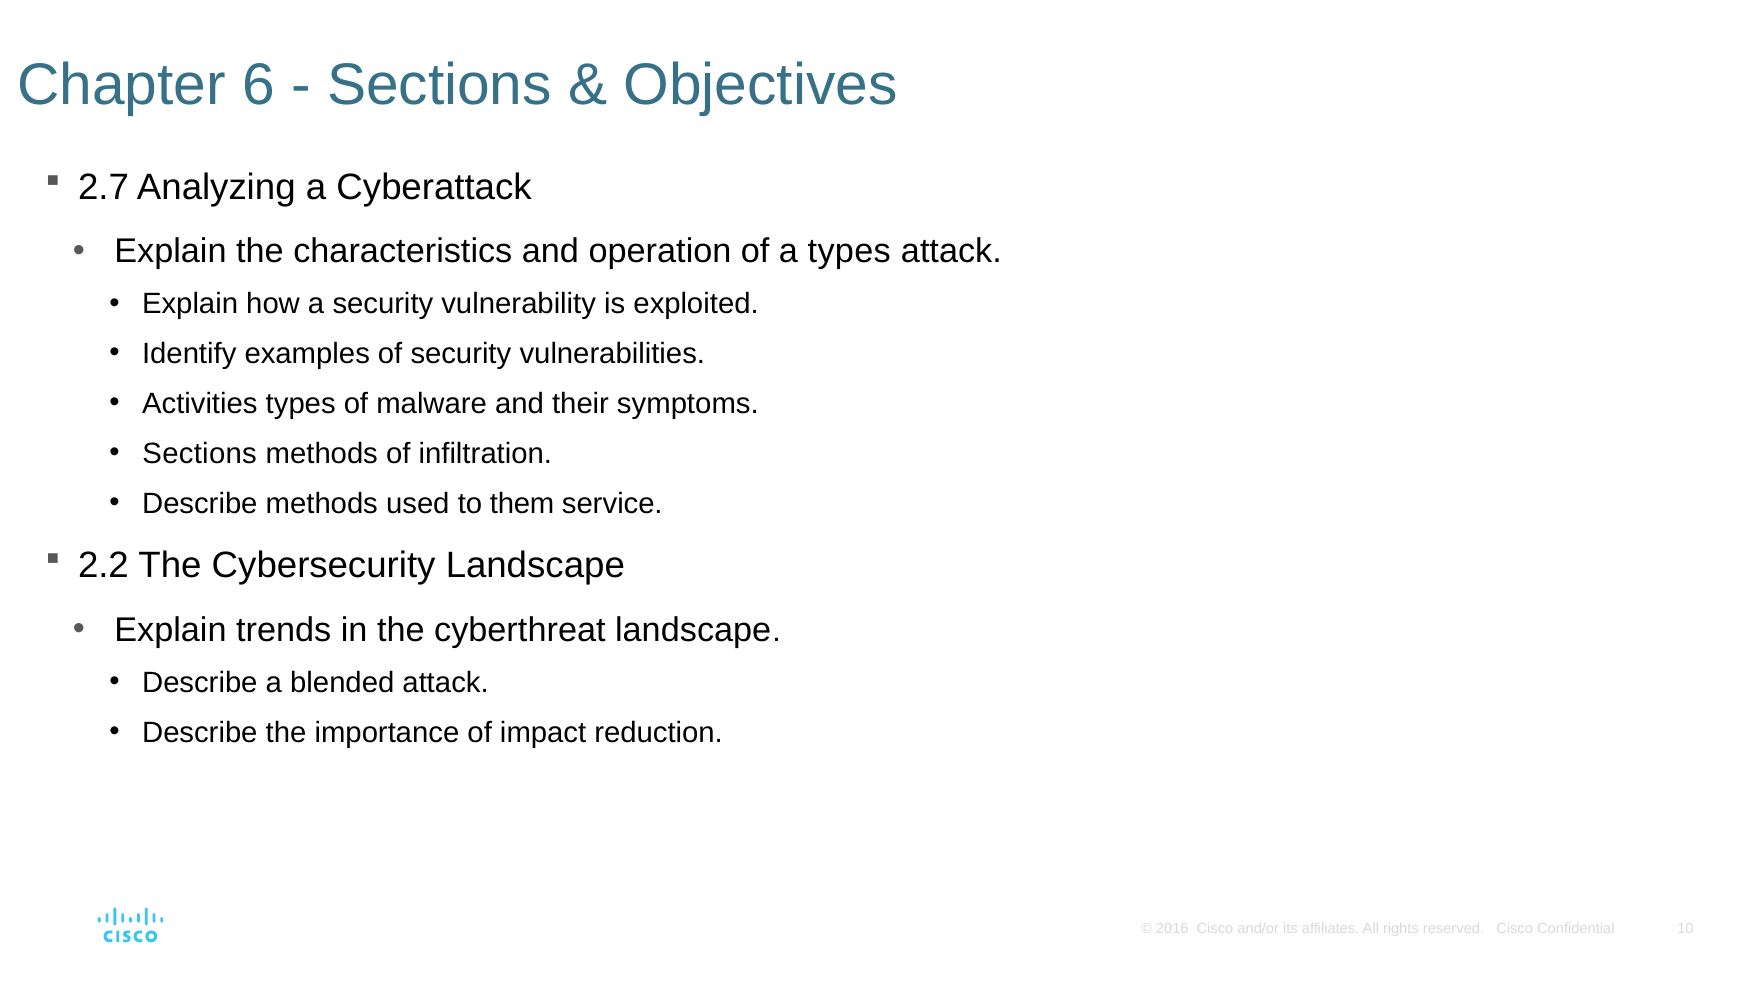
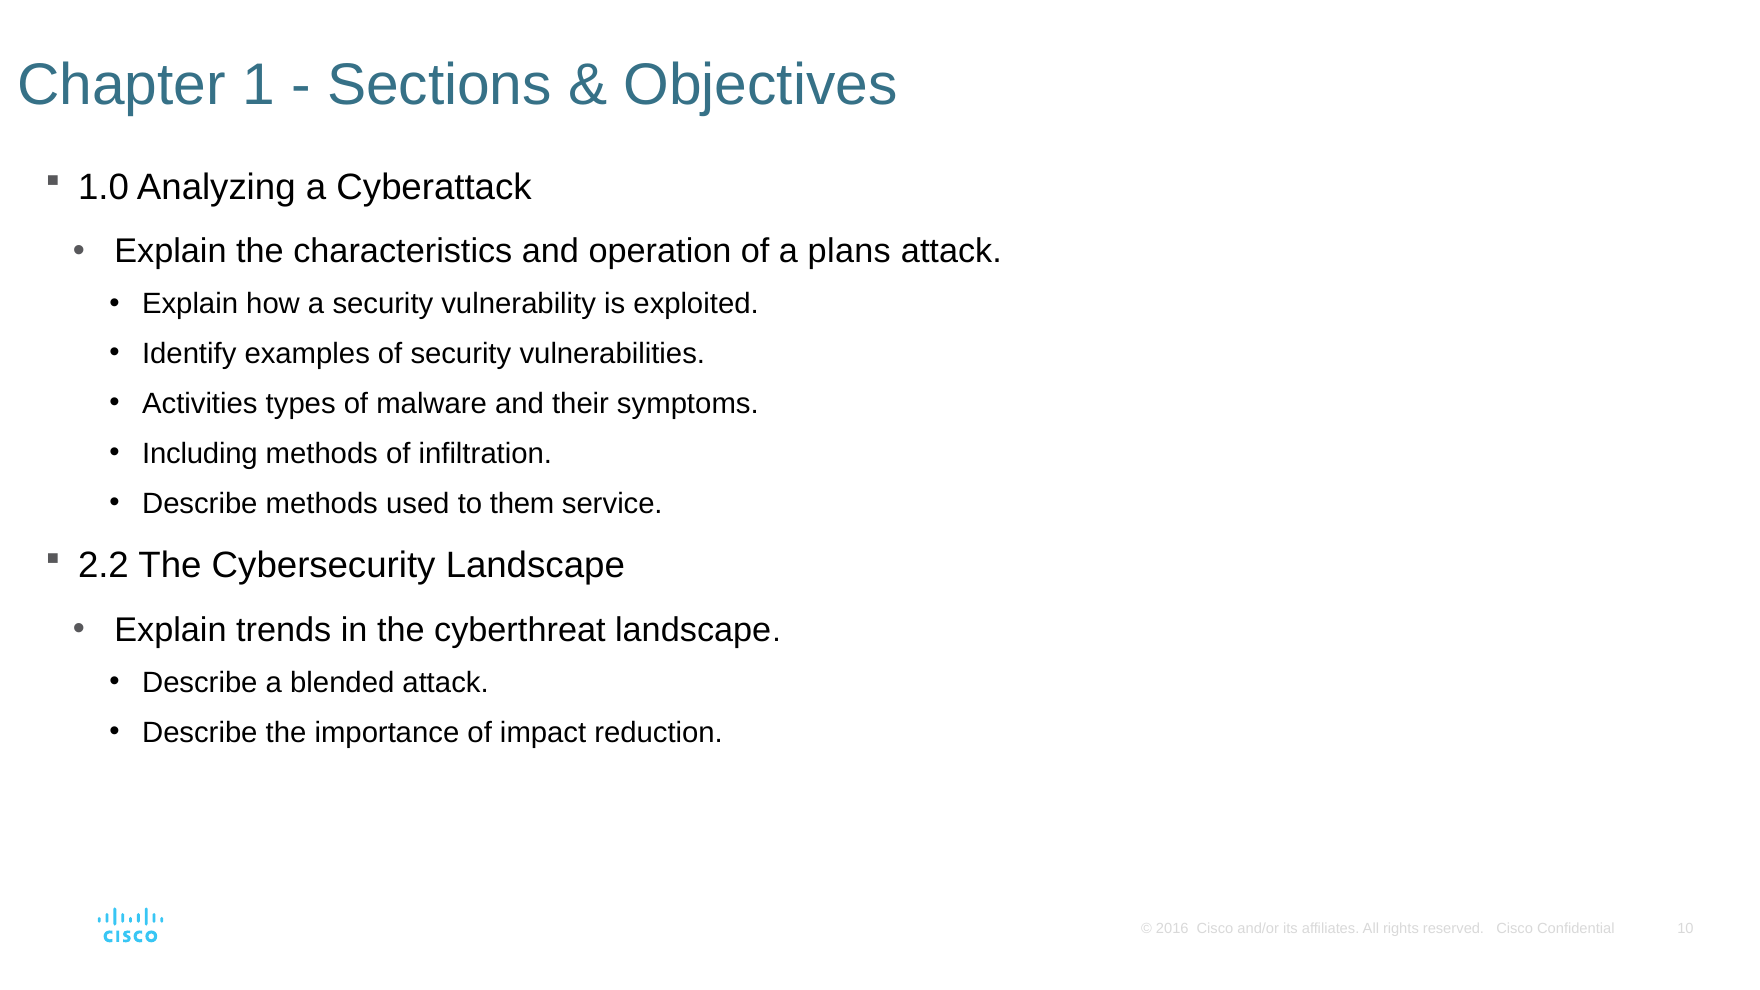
6: 6 -> 1 (259, 85)
2.7: 2.7 -> 1.0 (103, 187)
a types: types -> plans (849, 252)
Sections: Sections -> Including (200, 454)
